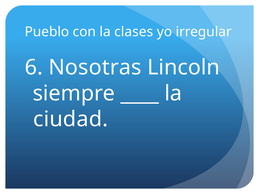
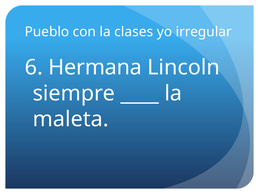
Nosotras: Nosotras -> Hermana (95, 68)
ciudad: ciudad -> maleta (71, 119)
